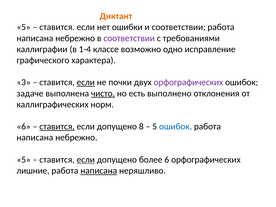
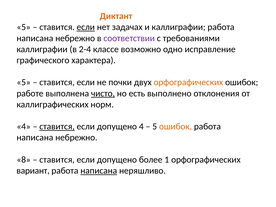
если underline: none -> present (86, 27)
ошибки: ошибки -> задачах (127, 27)
и соответствии: соответствии -> каллиграфии (179, 27)
1-4: 1-4 -> 2-4 (85, 49)
3: 3 -> 5 (24, 82)
если underline: present -> none (86, 82)
орфографических colour: purple -> orange (188, 82)
задаче: задаче -> работе (30, 93)
6: 6 -> 4 (24, 127)
допущено 8: 8 -> 4 (141, 127)
ошибок colour: blue -> orange (176, 127)
5: 5 -> 8 (24, 160)
если underline: present -> none (86, 160)
более 6: 6 -> 1 (167, 160)
лишние: лишние -> вариант (33, 171)
